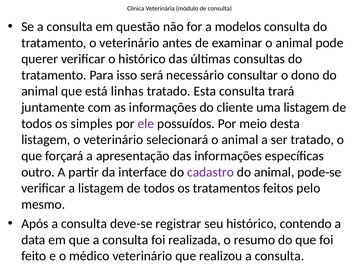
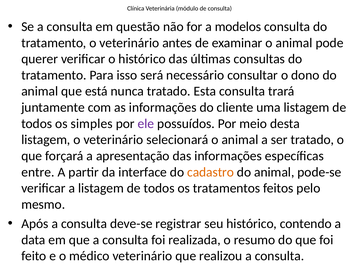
linhas: linhas -> nunca (127, 91)
outro: outro -> entre (38, 172)
cadastro colour: purple -> orange (211, 172)
